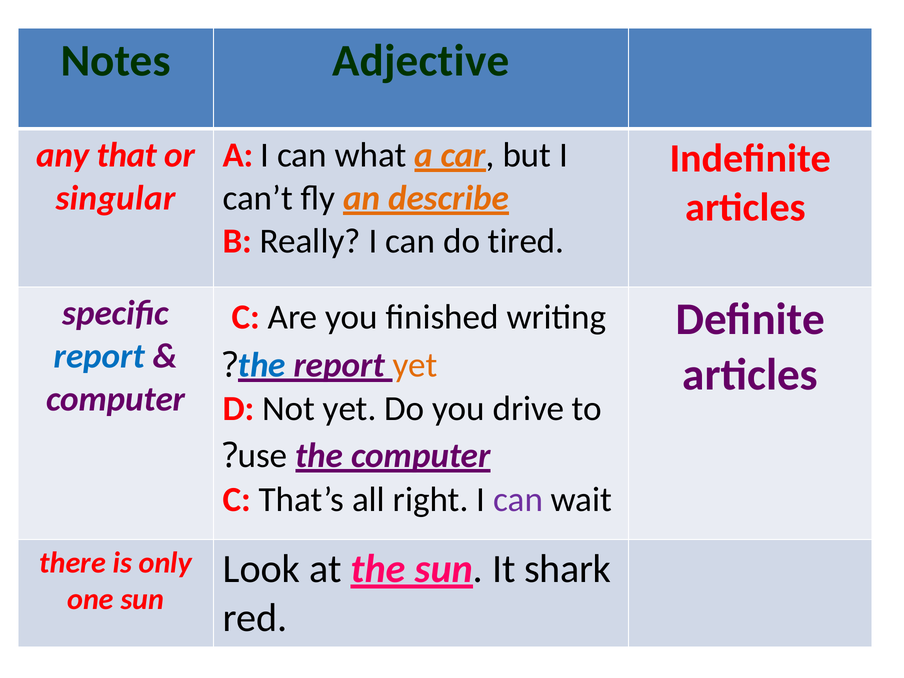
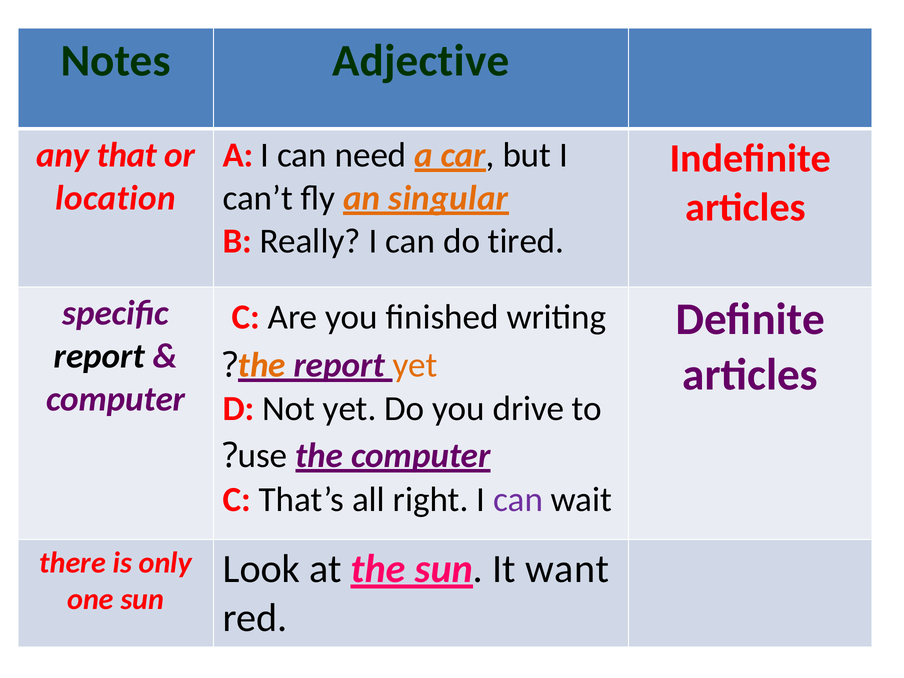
what: what -> need (371, 155)
singular: singular -> location (116, 198)
describe: describe -> singular (448, 198)
report colour: blue -> black (99, 356)
the colour: blue -> orange (262, 365)
shark: shark -> want (567, 569)
